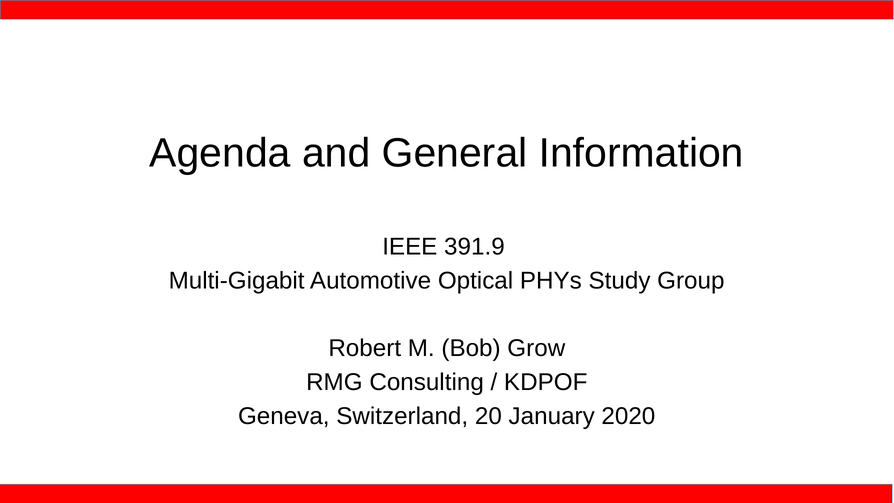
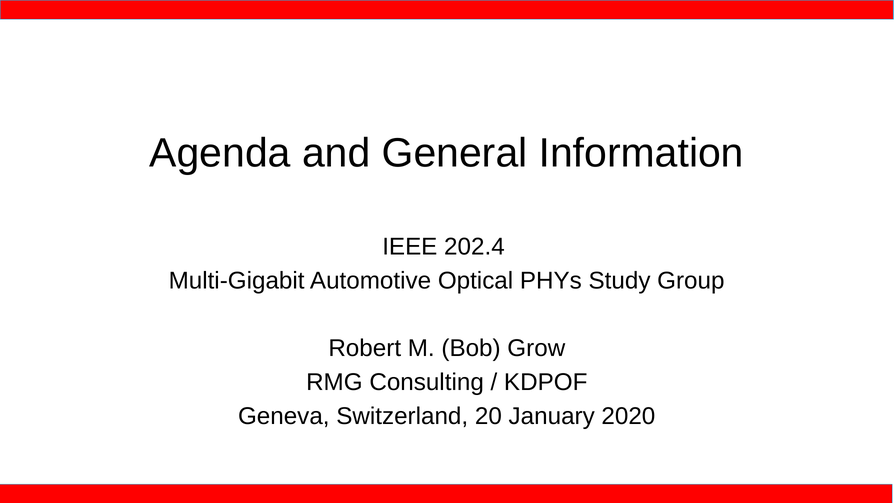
391.9: 391.9 -> 202.4 (474, 247)
